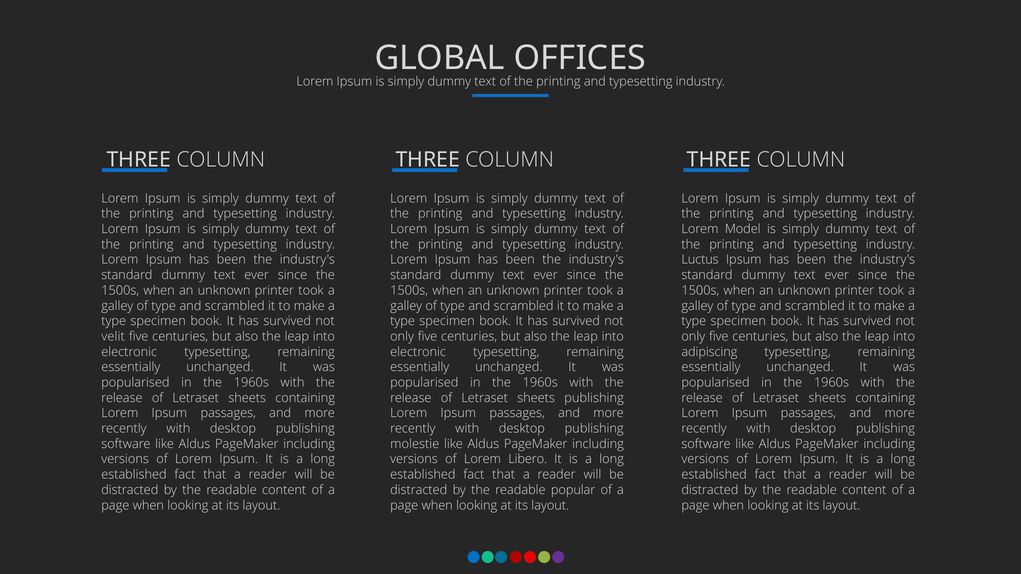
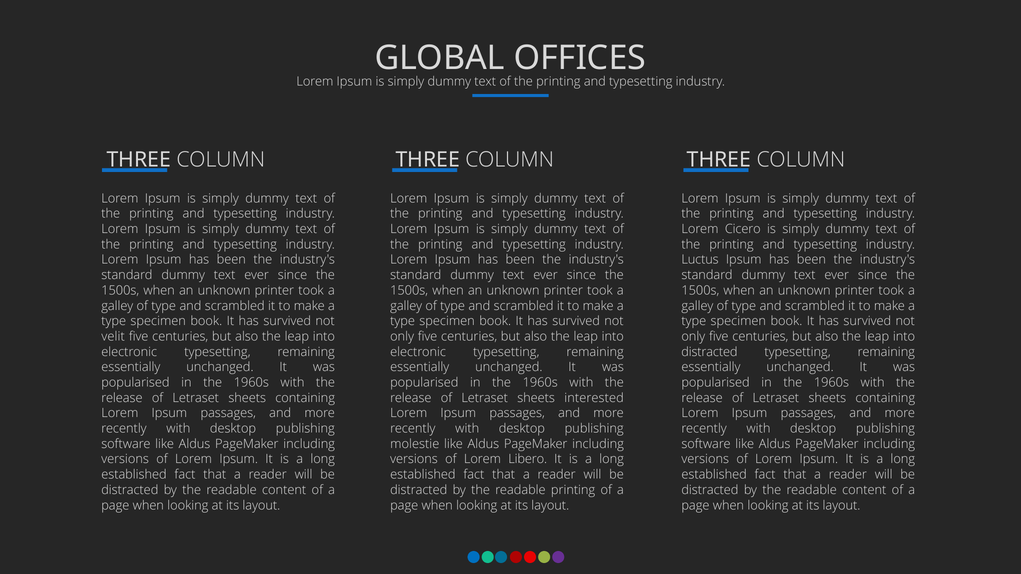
Model: Model -> Cicero (743, 229)
adipiscing: adipiscing -> distracted (709, 352)
sheets publishing: publishing -> interested (594, 398)
readable popular: popular -> printing (573, 490)
